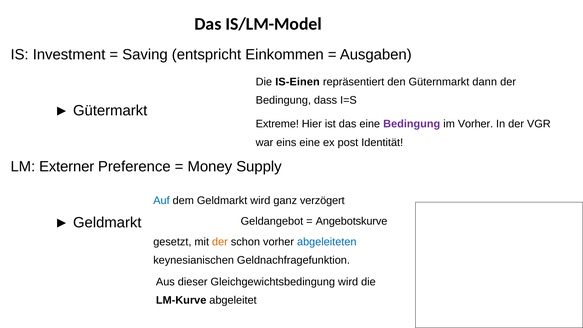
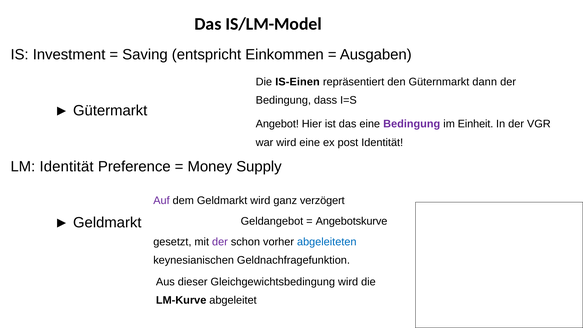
Extreme: Extreme -> Angebot (277, 124)
im Vorher: Vorher -> Einheit (476, 124)
war eins: eins -> wird (286, 142)
LM Externer: Externer -> Identität (67, 167)
Auf colour: blue -> purple (161, 201)
der colour: orange -> purple (220, 242)
